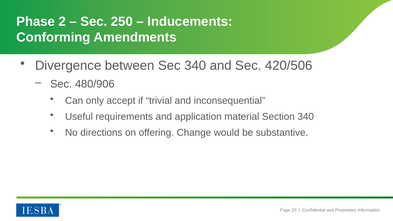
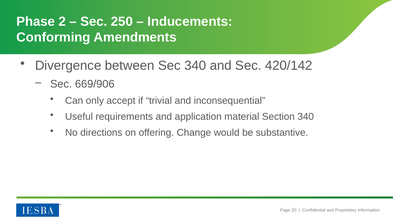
420/506: 420/506 -> 420/142 (289, 66)
480/906: 480/906 -> 669/906 (95, 84)
